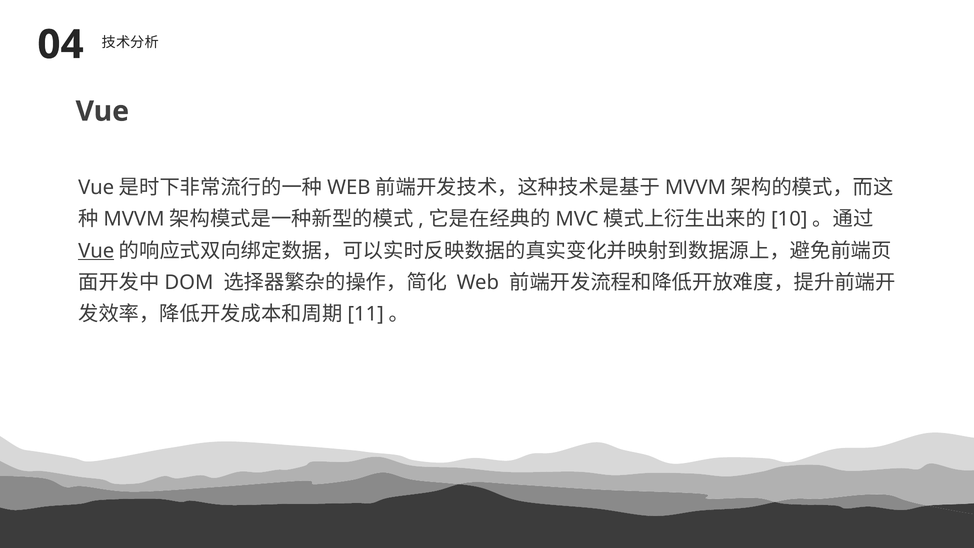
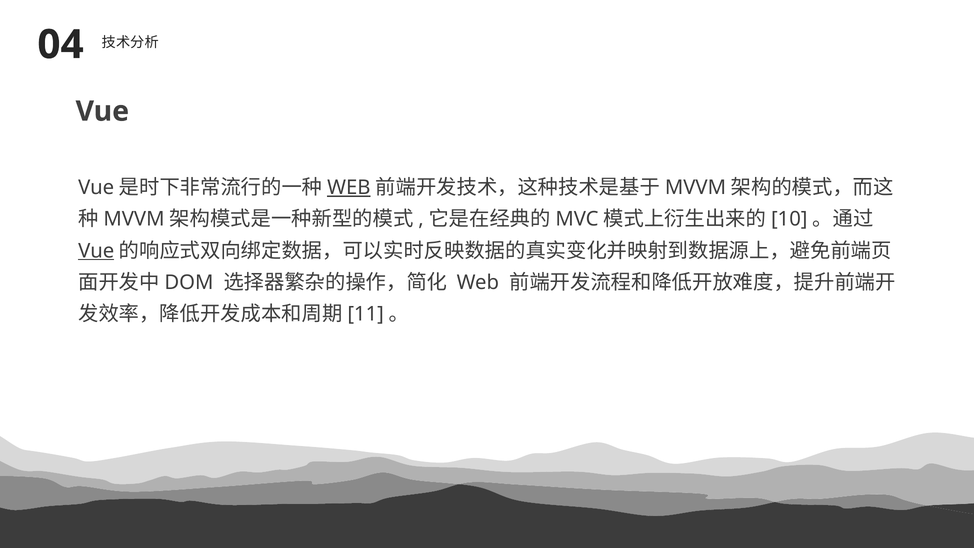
WEB underline: none -> present (349, 187)
